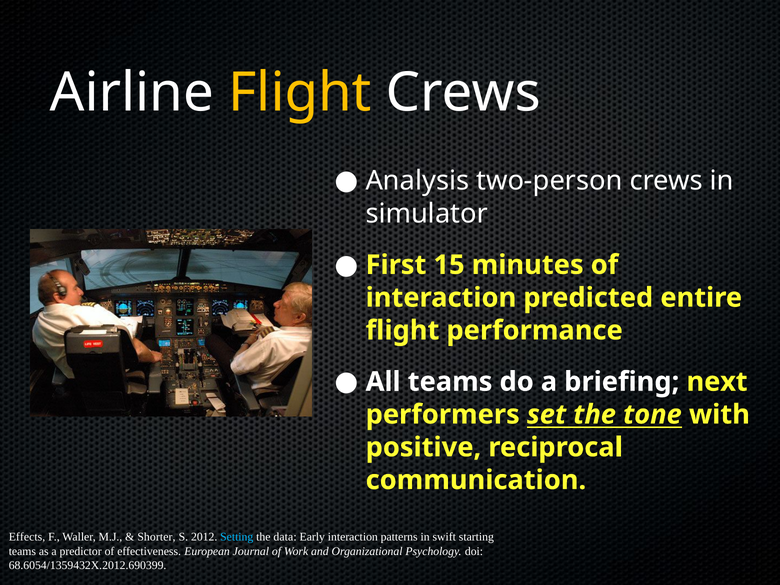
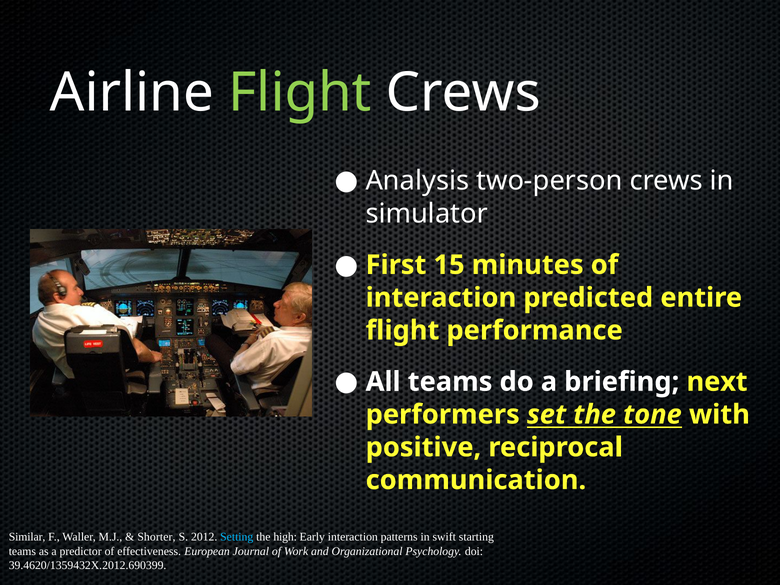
Flight colour: yellow -> light green (300, 93)
Effects: Effects -> Similar (27, 537)
data: data -> high (285, 537)
68.6054/1359432X.2012.690399: 68.6054/1359432X.2012.690399 -> 39.4620/1359432X.2012.690399 (88, 565)
